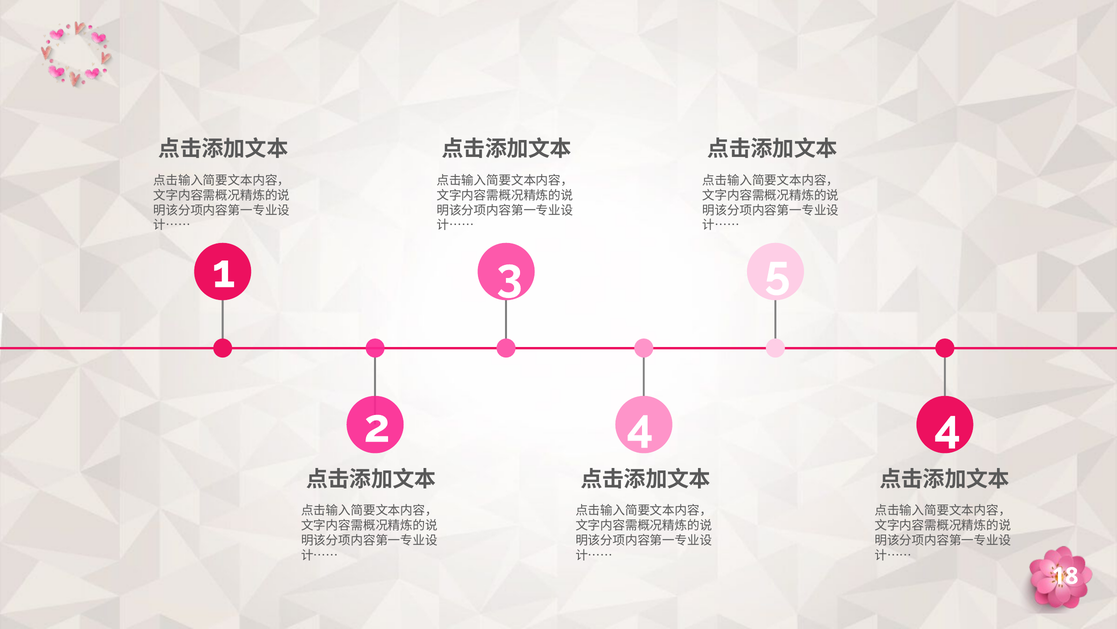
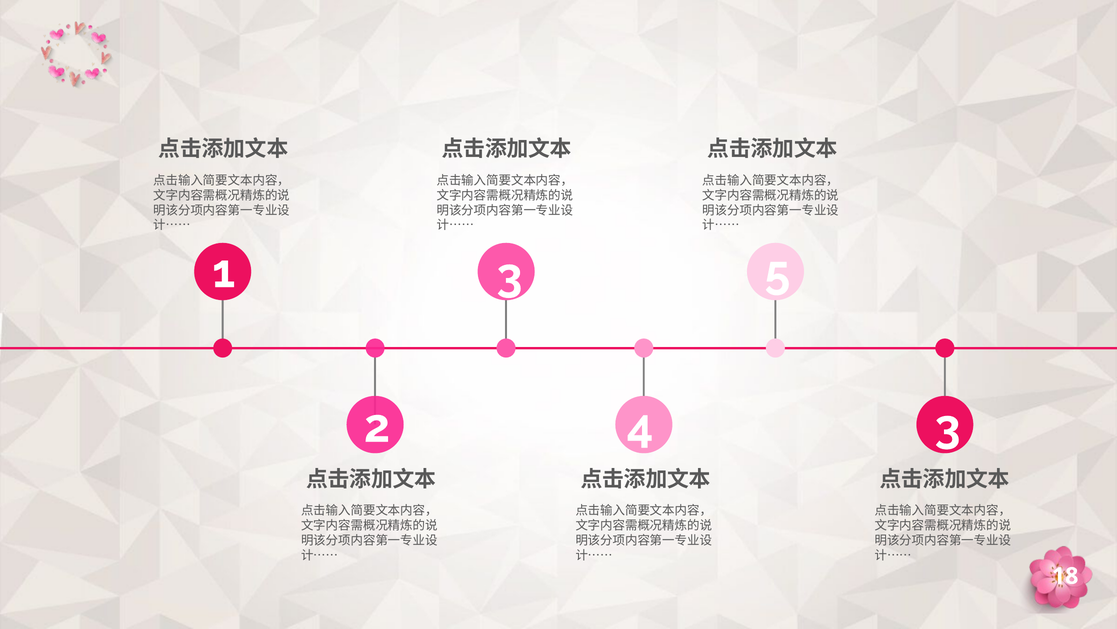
4 4: 4 -> 3 (948, 427)
